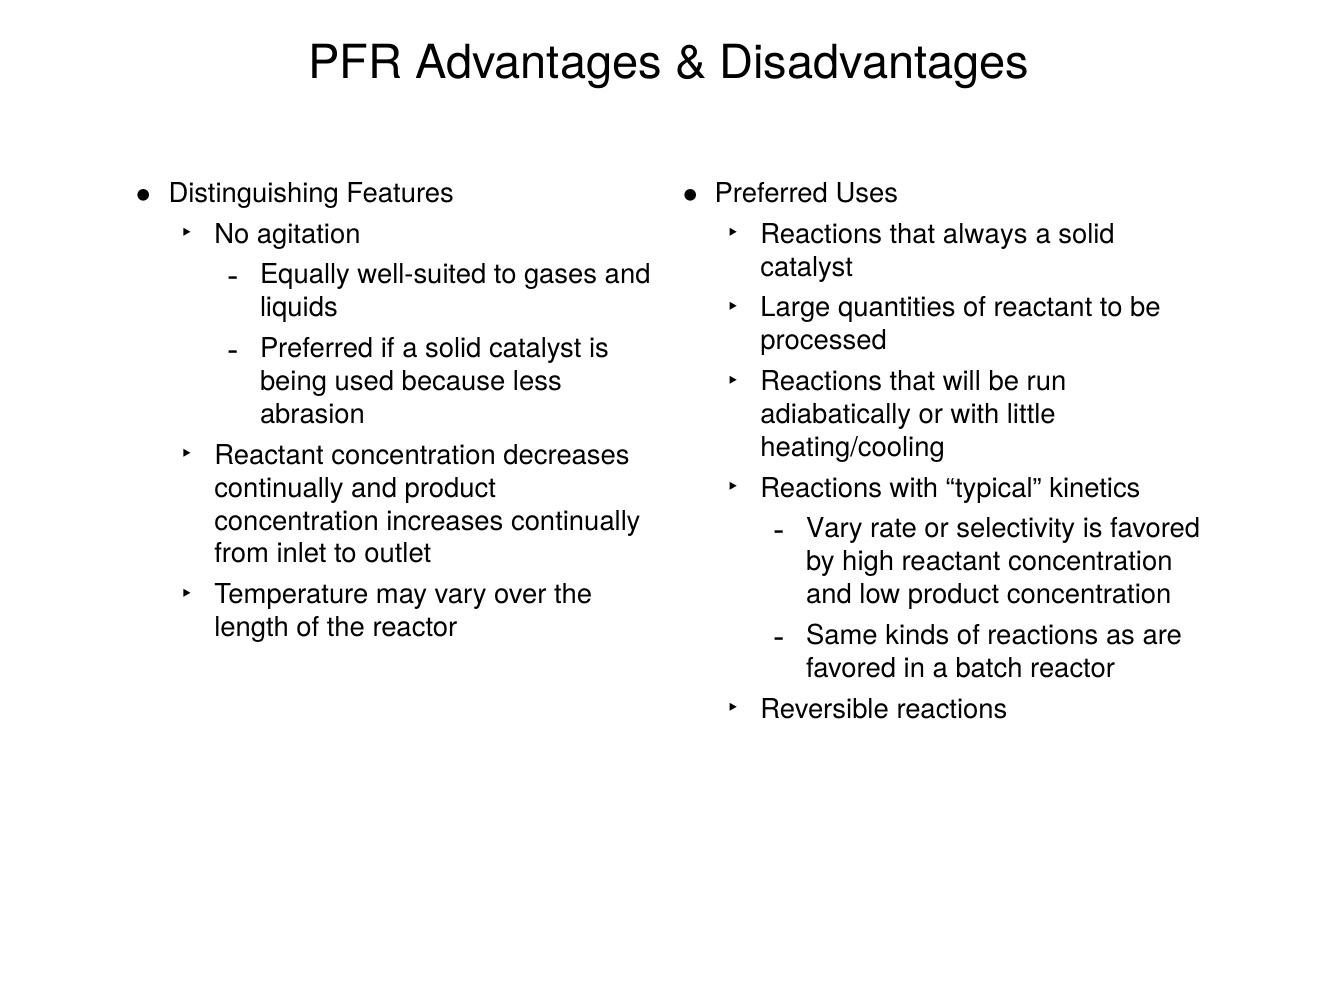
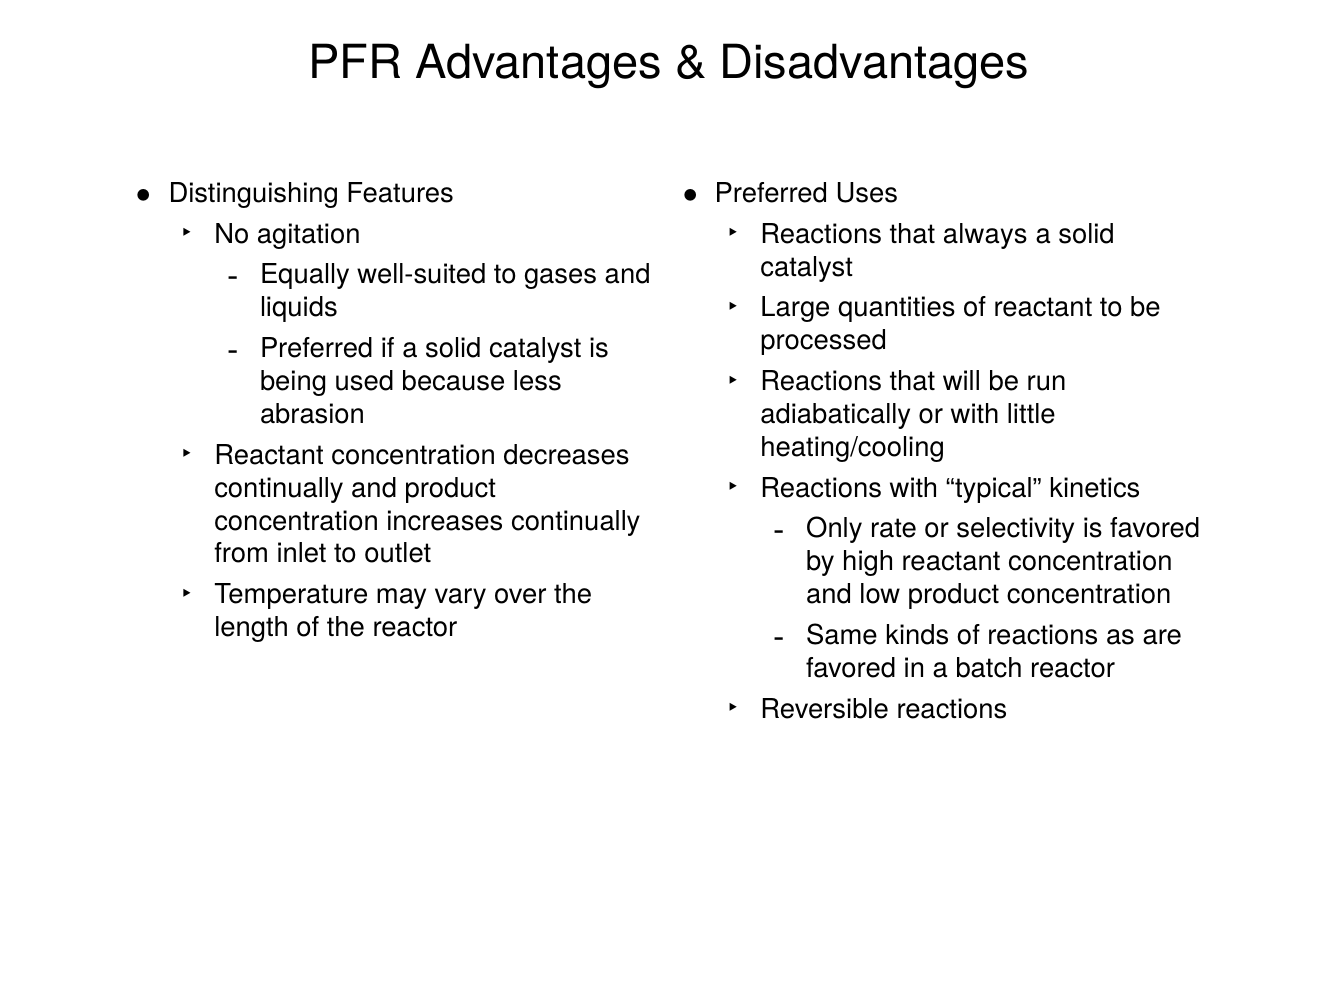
Vary: Vary -> Only (834, 529)
